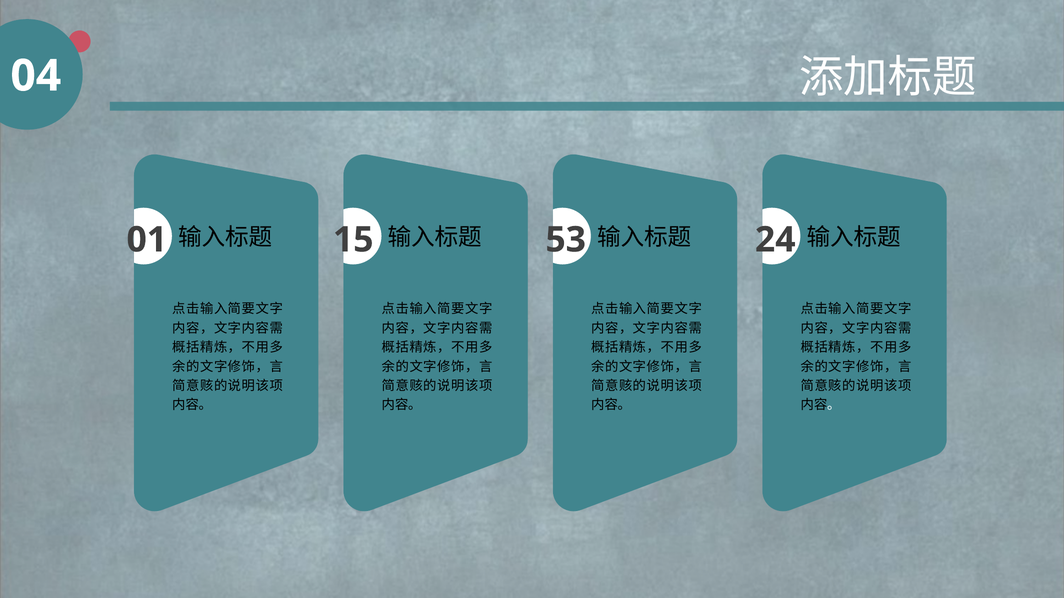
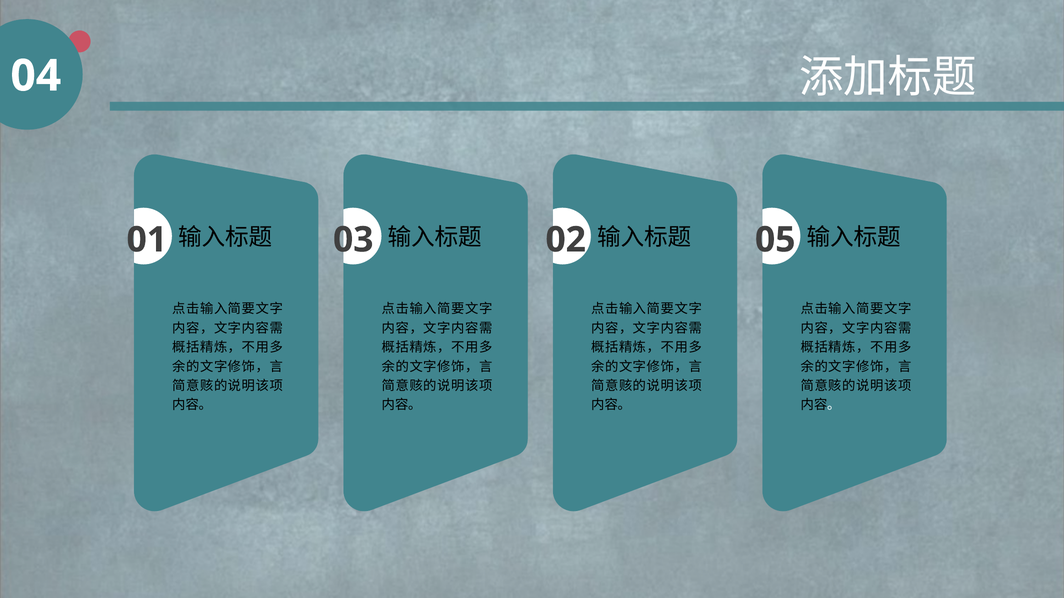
15: 15 -> 03 (353, 240)
53: 53 -> 02 (566, 240)
24: 24 -> 05 (775, 240)
